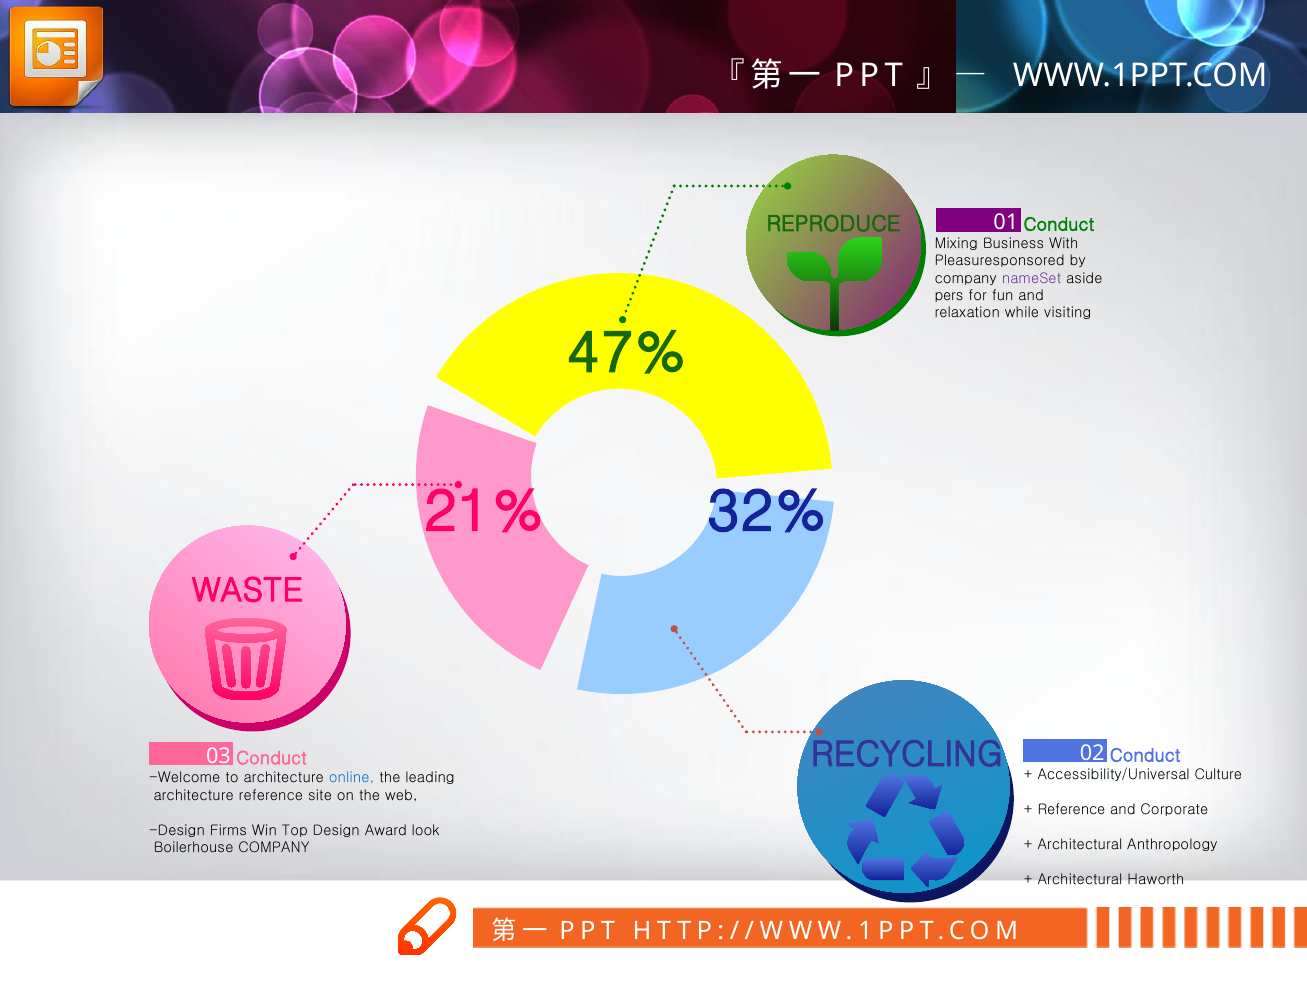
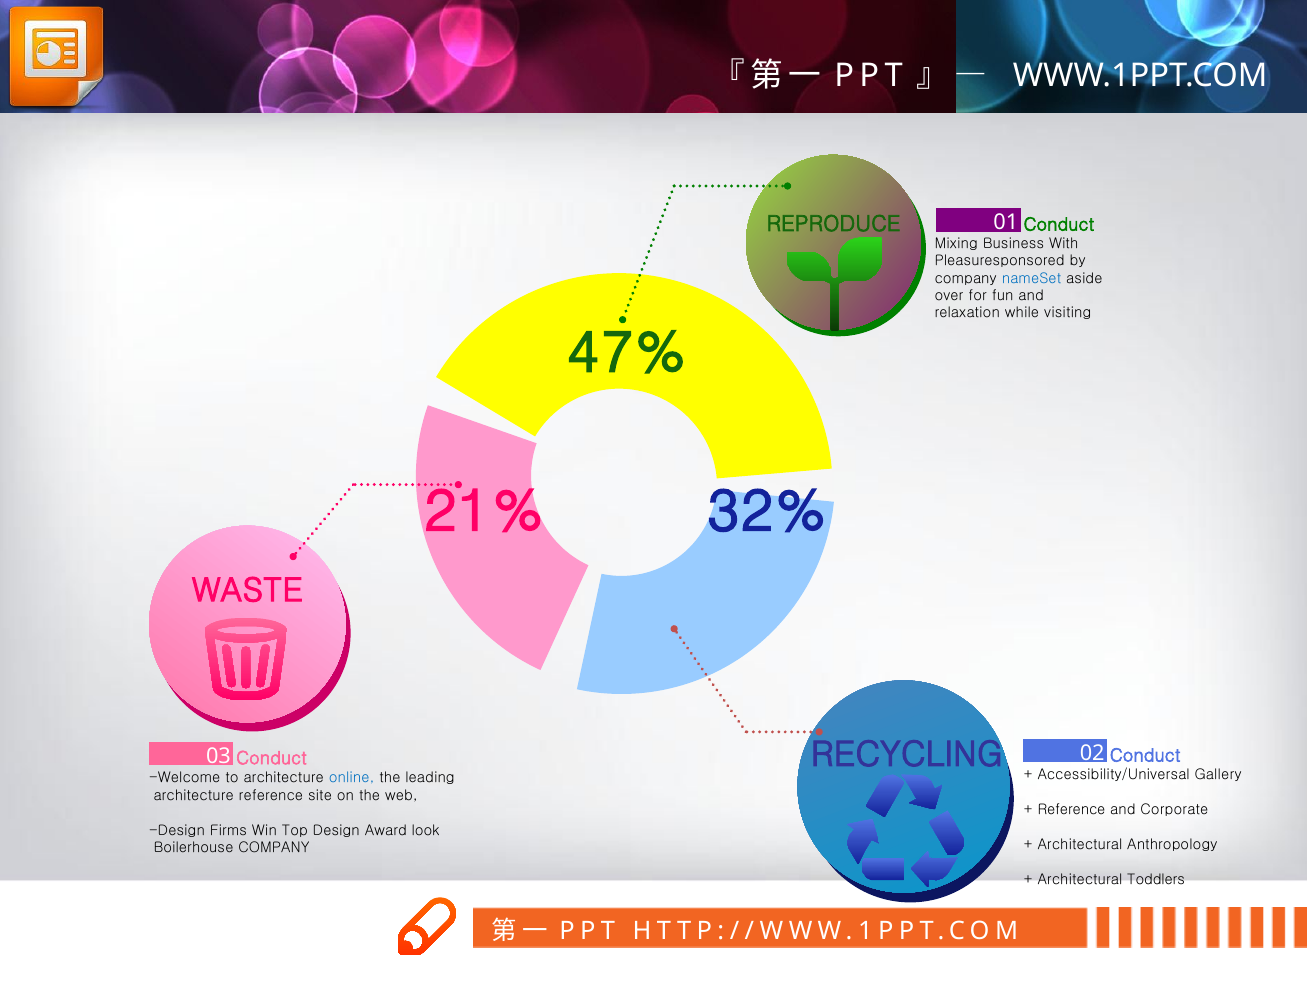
nameSet colour: purple -> blue (1032, 278)
pers: pers -> over (949, 295)
Culture: Culture -> Gallery (1218, 774)
Haworth: Haworth -> Toddlers (1156, 879)
